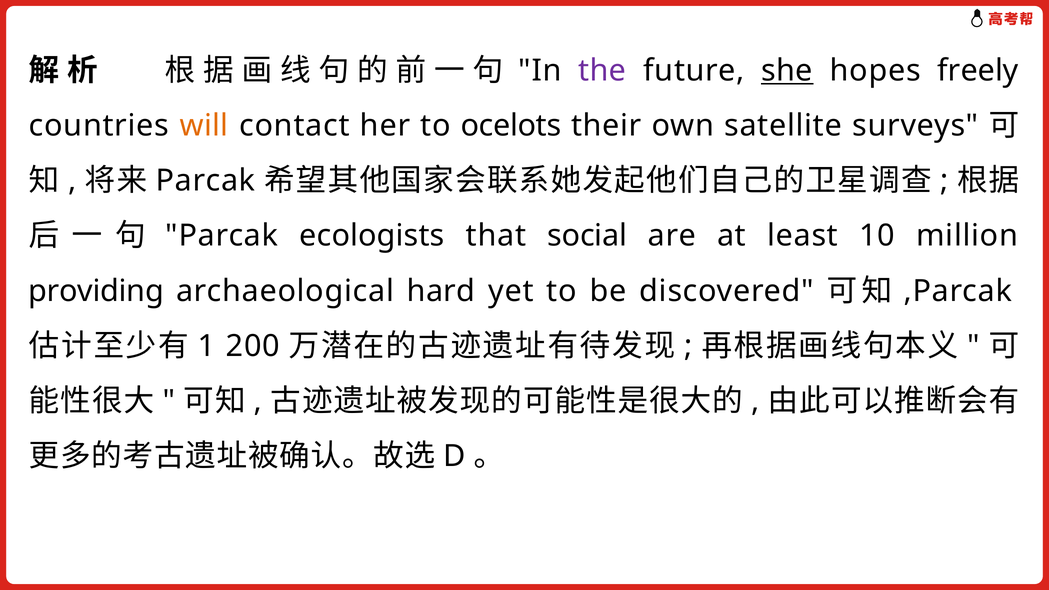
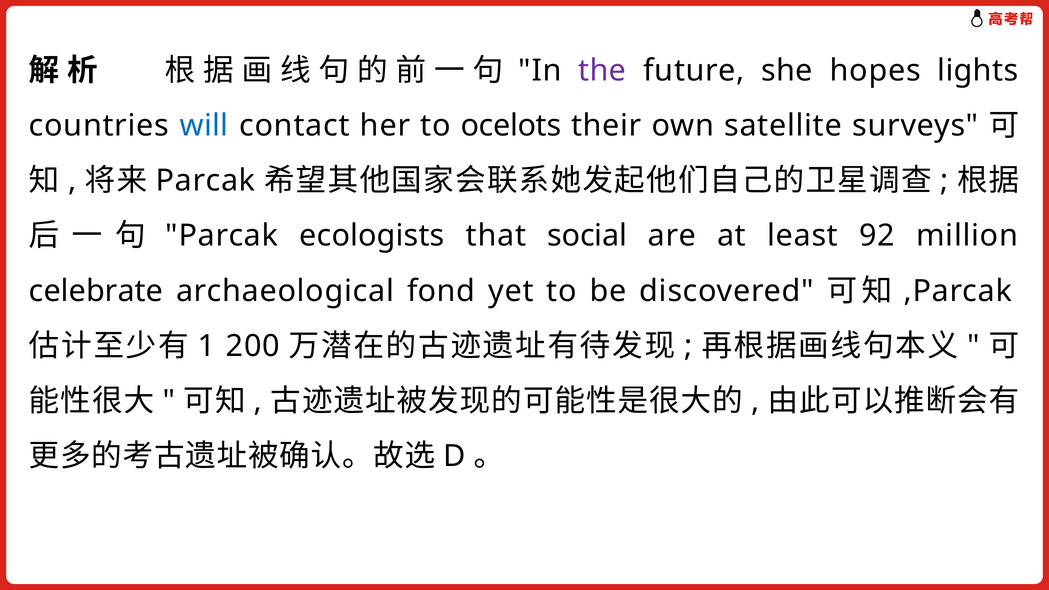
she underline: present -> none (787, 71)
freely: freely -> lights (978, 71)
will colour: orange -> blue (204, 126)
10: 10 -> 92 (877, 236)
providing: providing -> celebrate (96, 291)
hard: hard -> fond (441, 291)
